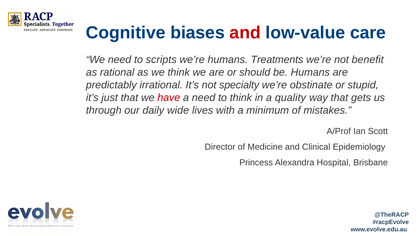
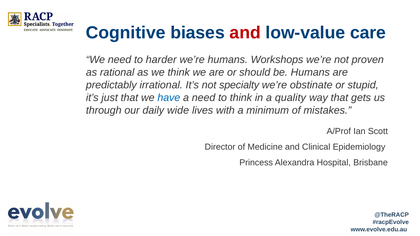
scripts: scripts -> harder (161, 60)
Treatments: Treatments -> Workshops (277, 60)
benefit: benefit -> proven (368, 60)
have colour: red -> blue (169, 98)
